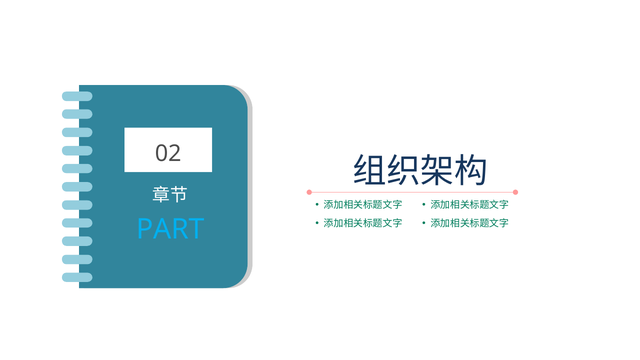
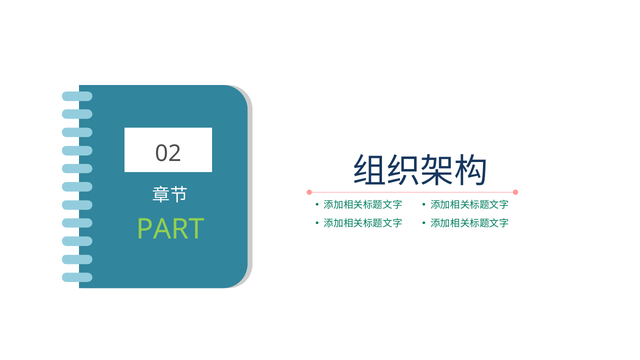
PART colour: light blue -> light green (170, 229)
